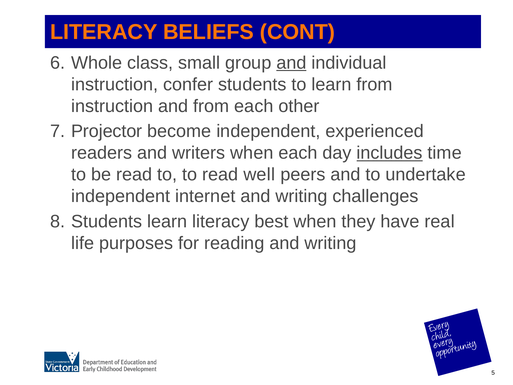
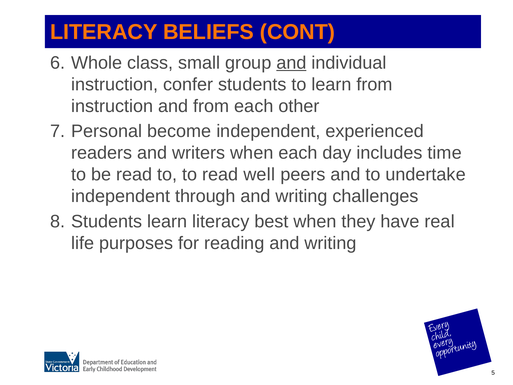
Projector: Projector -> Personal (107, 131)
includes underline: present -> none (390, 153)
internet: internet -> through (205, 196)
